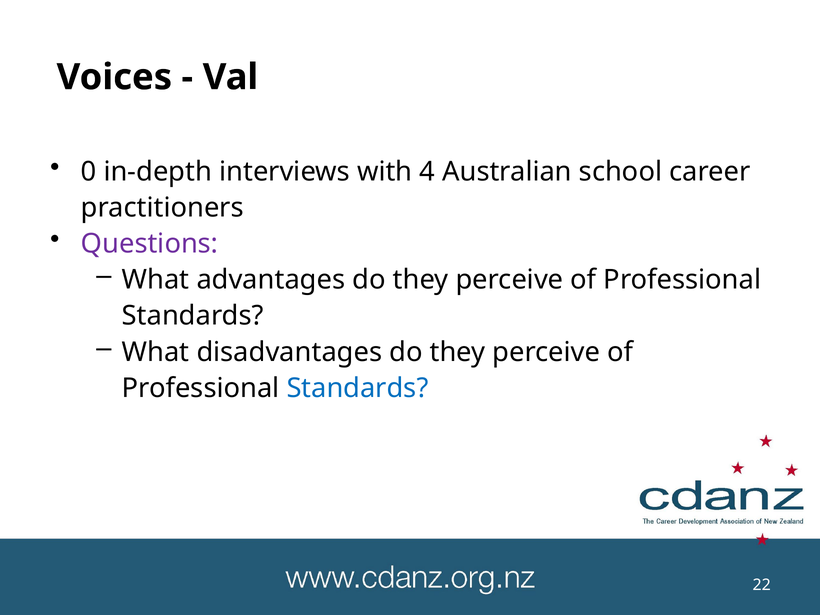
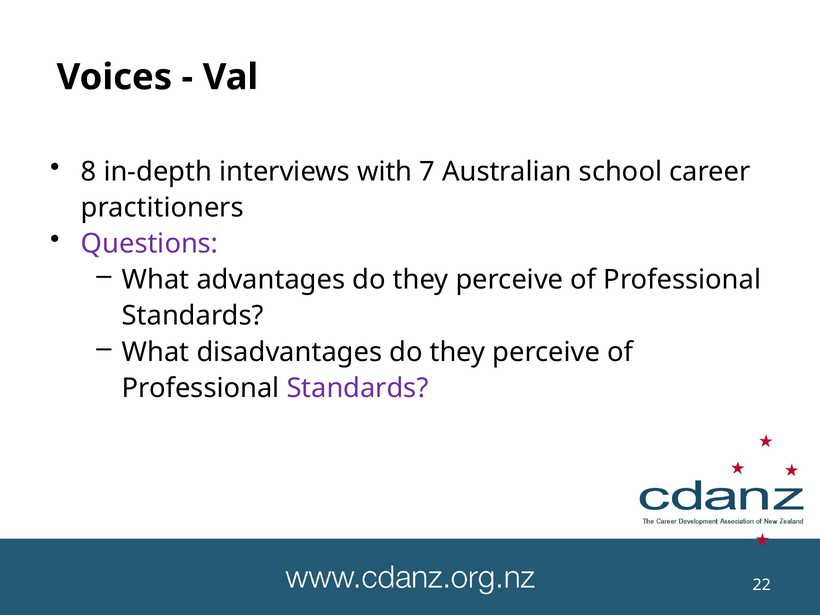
0: 0 -> 8 (89, 172)
4: 4 -> 7 (427, 172)
Standards colour: blue -> purple (357, 388)
